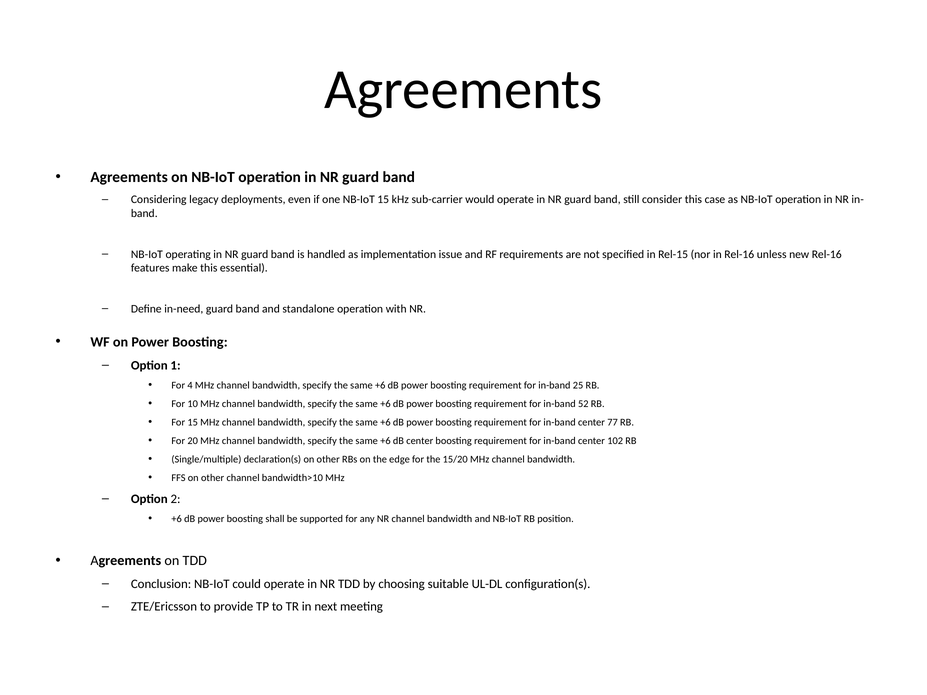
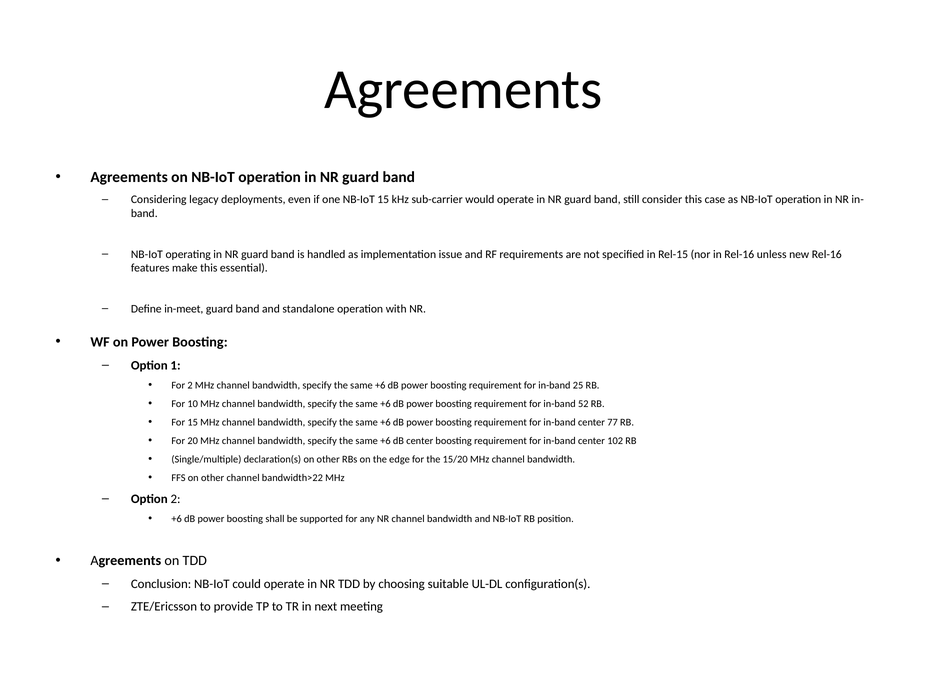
in-need: in-need -> in-meet (184, 309)
For 4: 4 -> 2 (190, 385)
bandwidth>10: bandwidth>10 -> bandwidth>22 (292, 478)
